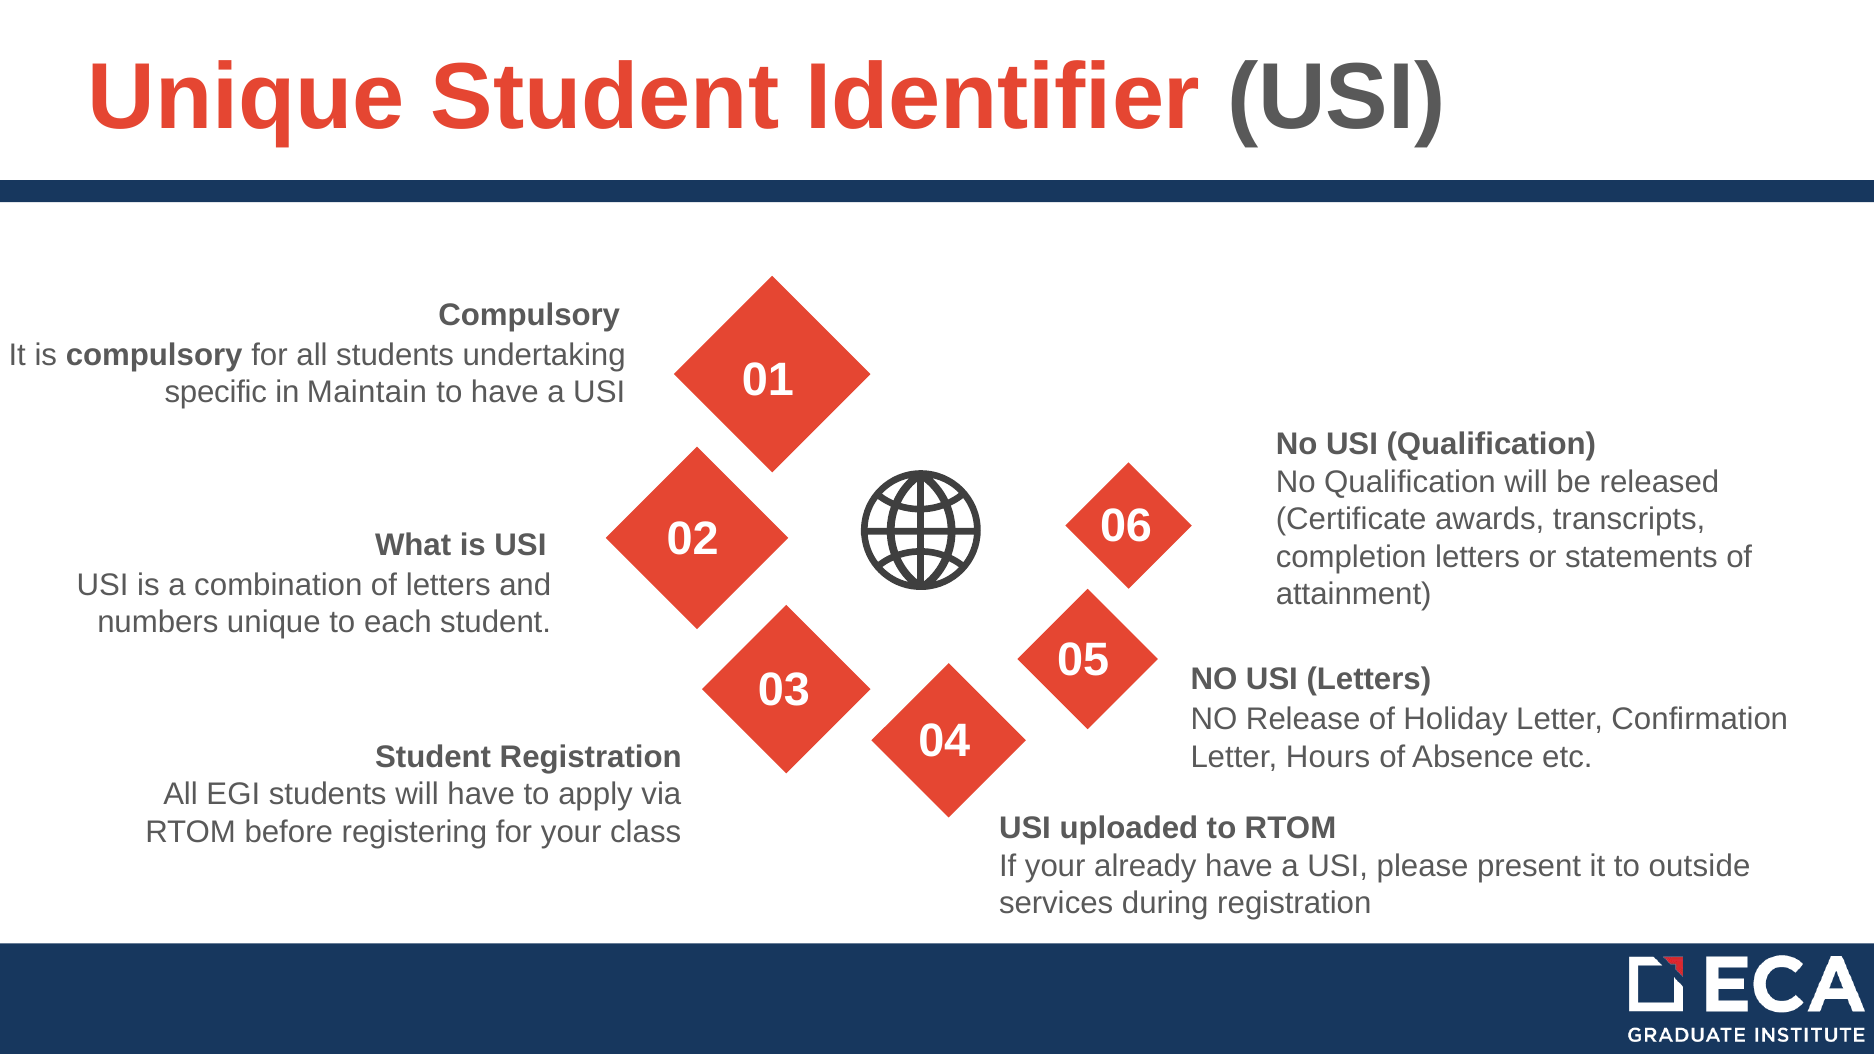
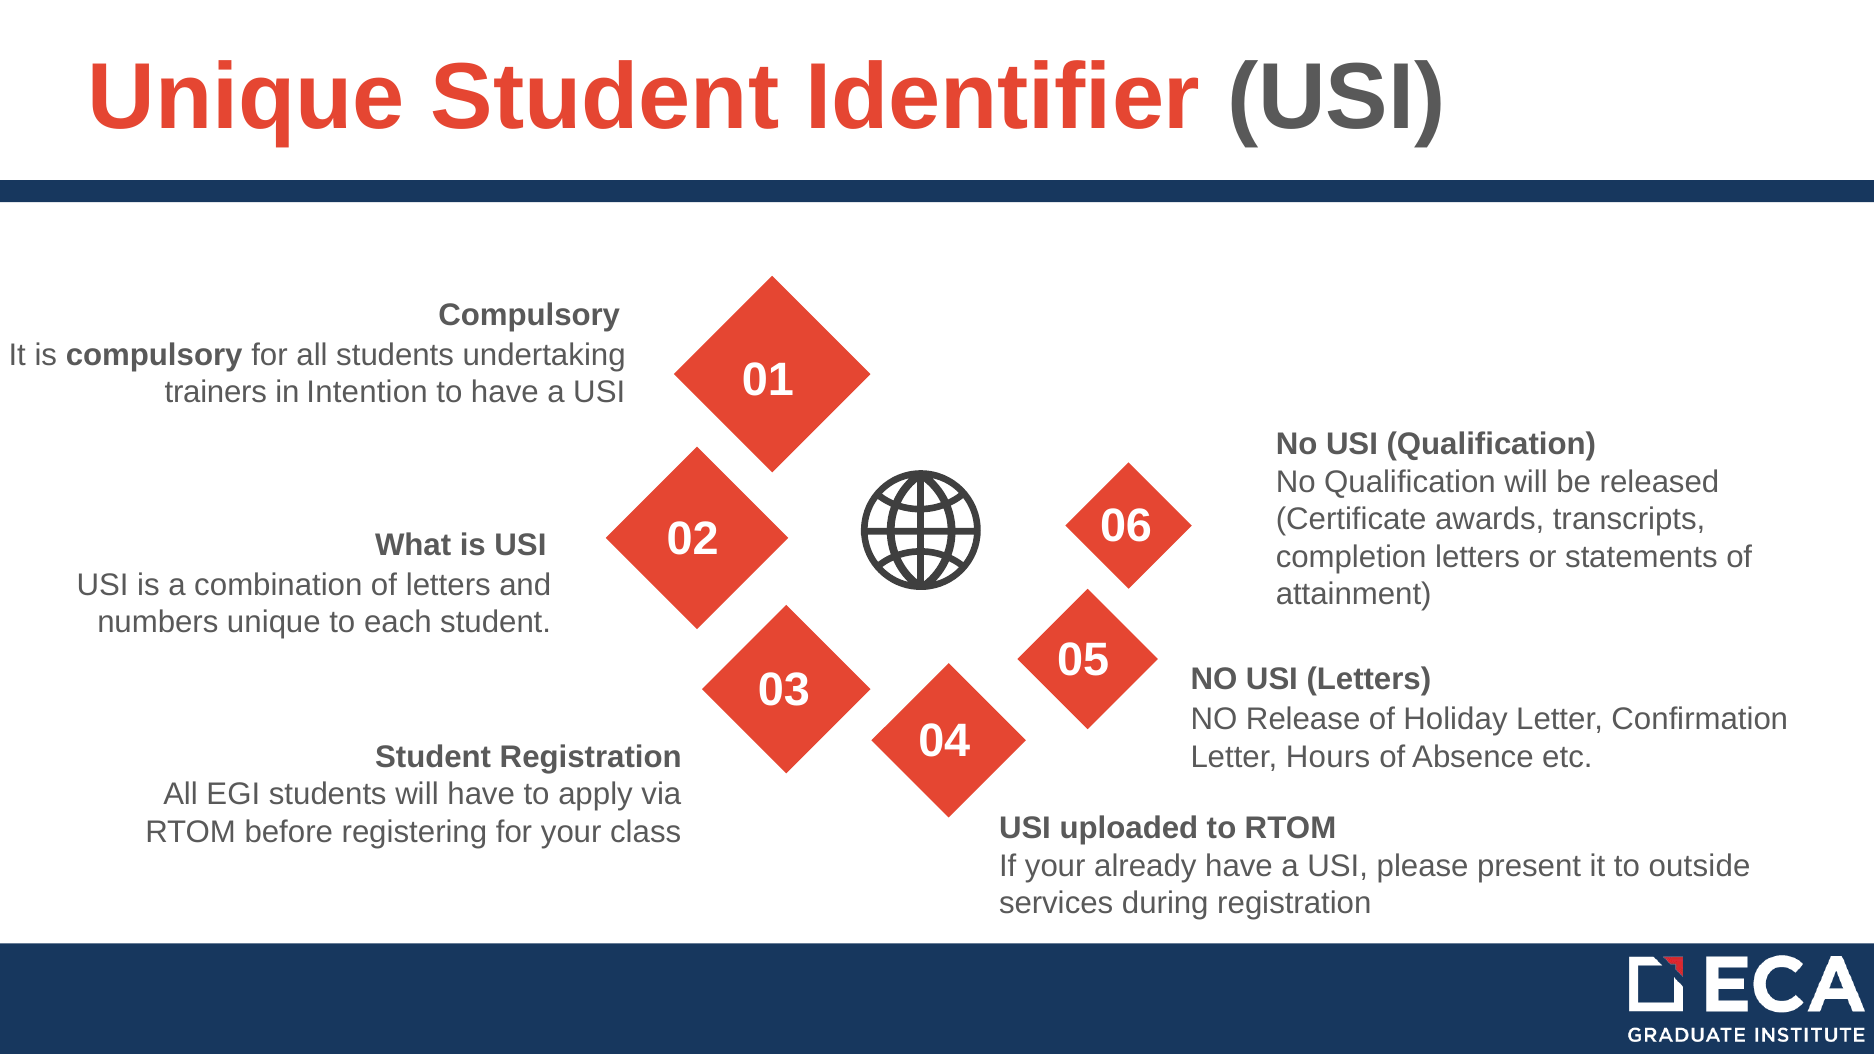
specific: specific -> trainers (216, 393)
Maintain: Maintain -> Intention (367, 393)
